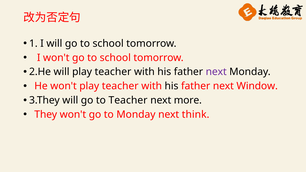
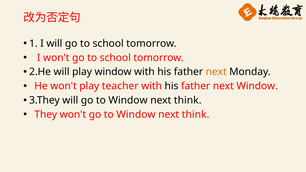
will play teacher: teacher -> window (113, 72)
next colour: purple -> orange (216, 72)
will go to Teacher: Teacher -> Window (128, 100)
more: more -> think (188, 100)
won't go to Monday: Monday -> Window (136, 115)
